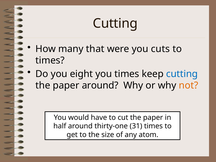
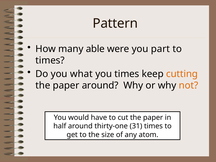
Cutting: Cutting -> Pattern (115, 23)
that: that -> able (95, 49)
cuts: cuts -> part (160, 49)
eight: eight -> what (81, 74)
cutting colour: blue -> orange (182, 74)
